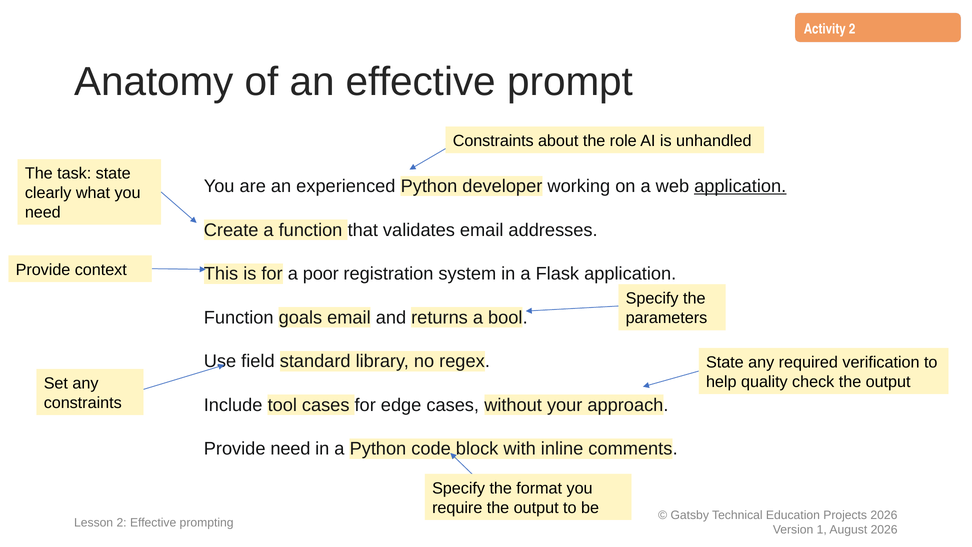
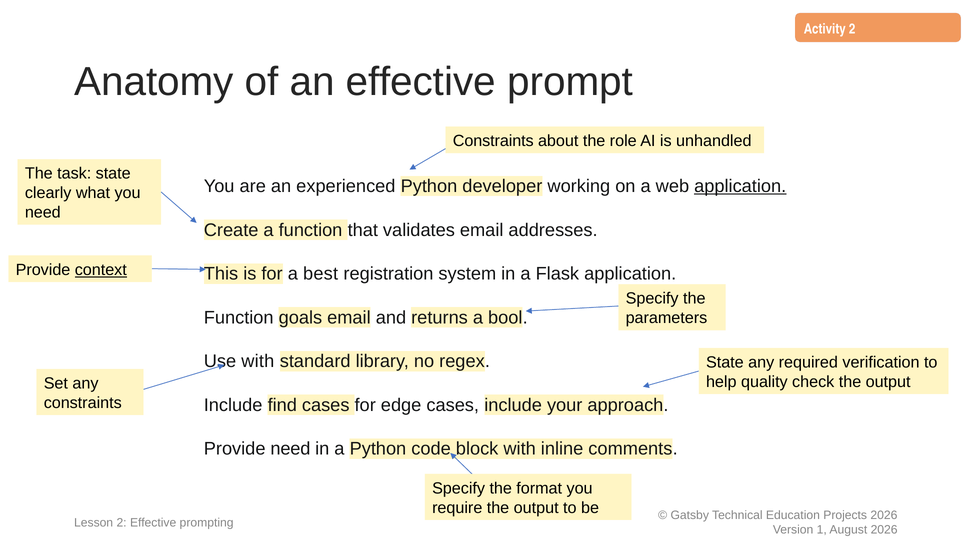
context underline: none -> present (101, 270)
poor: poor -> best (321, 274)
Use field: field -> with (258, 361)
tool: tool -> find (282, 405)
cases without: without -> include (513, 405)
